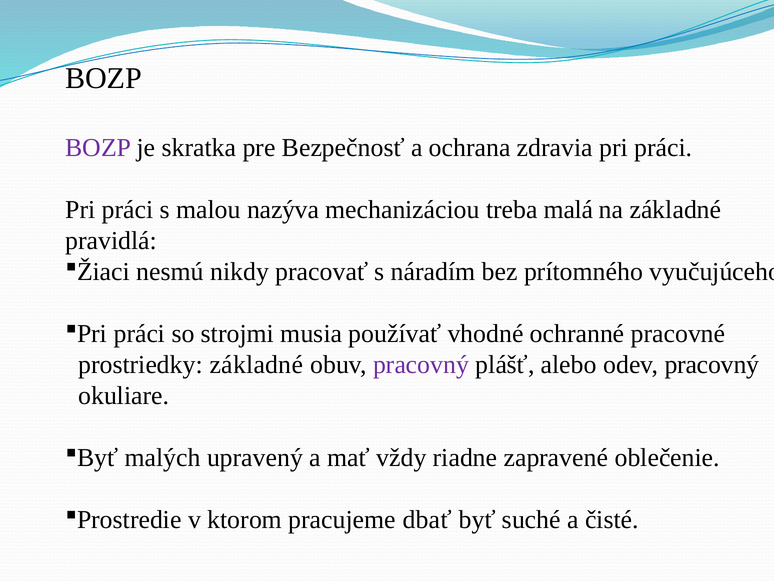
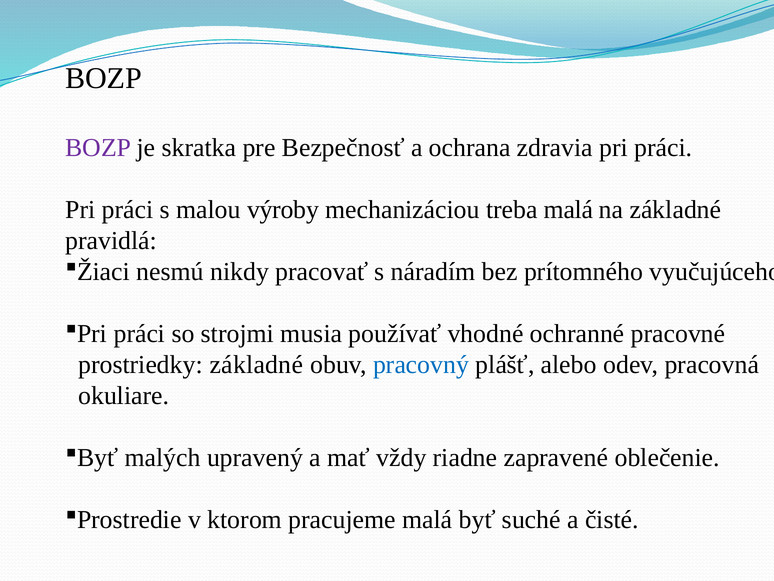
nazýva: nazýva -> výroby (283, 210)
pracovný colour: purple -> blue (421, 364)
odev pracovný: pracovný -> pracovná (712, 364)
pracujeme dbať: dbať -> malá (427, 519)
